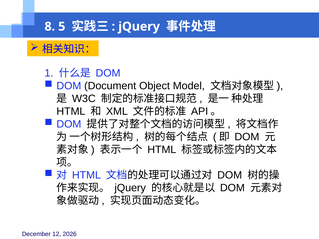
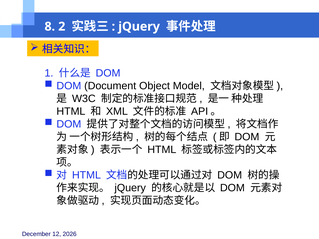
5: 5 -> 2 (62, 27)
